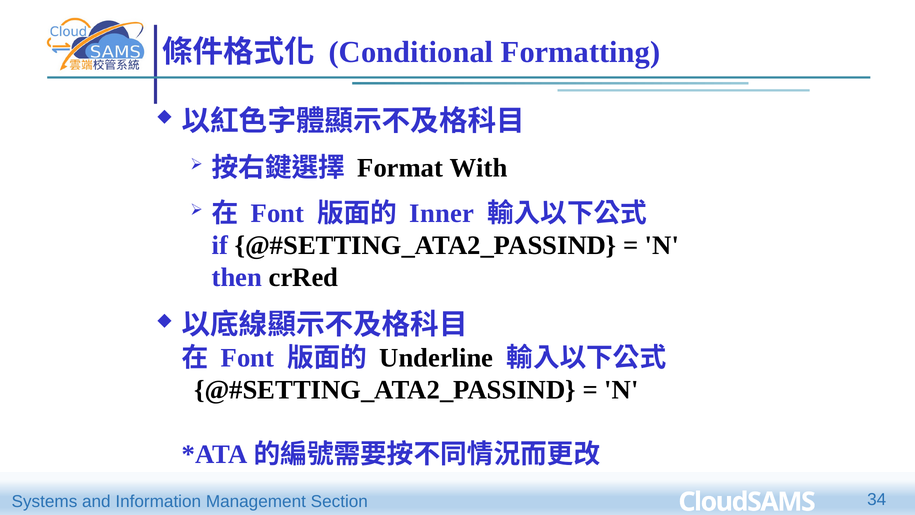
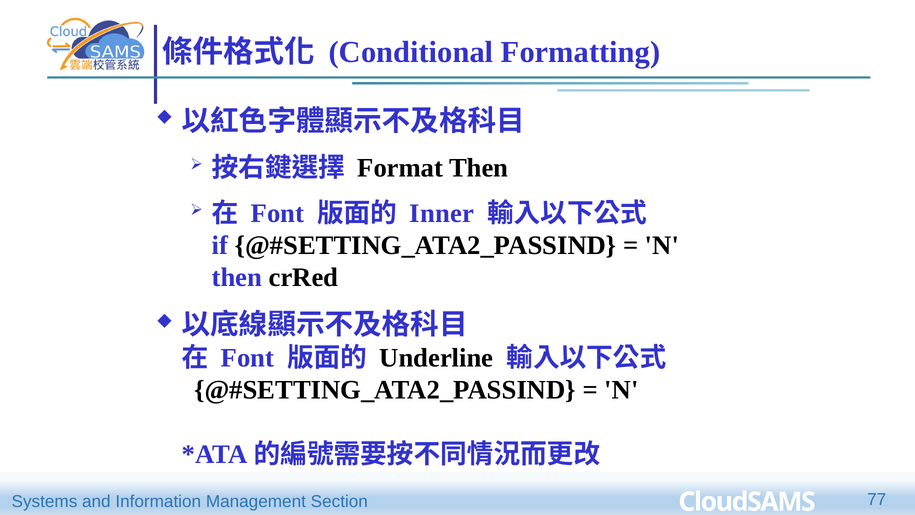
Format With: With -> Then (479, 168)
34: 34 -> 77 (877, 499)
